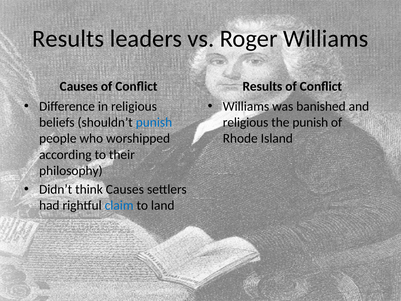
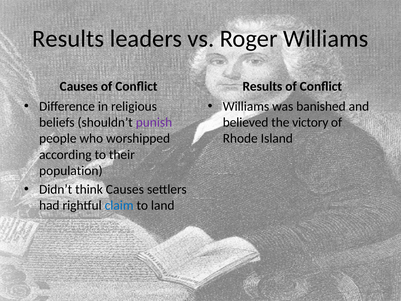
punish colour: blue -> purple (154, 122)
religious: religious -> believed (246, 122)
the punish: punish -> victory (310, 122)
philosophy: philosophy -> population (71, 170)
